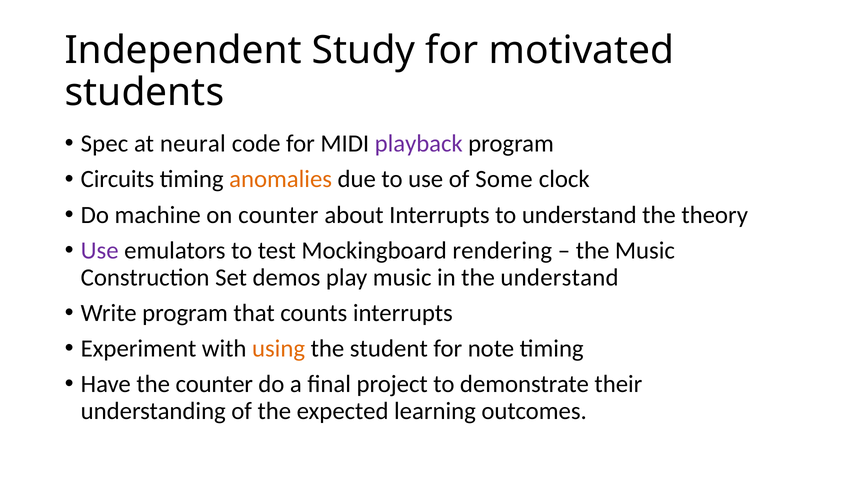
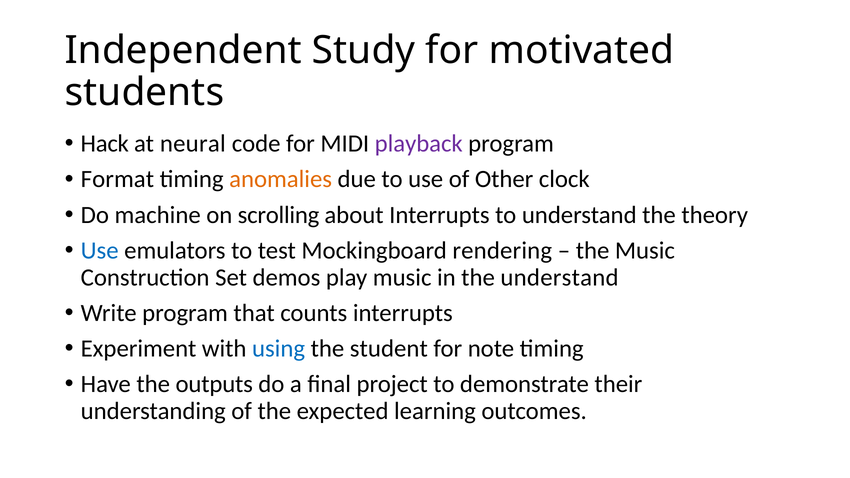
Spec: Spec -> Hack (105, 144)
Circuits: Circuits -> Format (117, 179)
Some: Some -> Other (504, 179)
on counter: counter -> scrolling (279, 215)
Use colour: purple -> blue (100, 251)
using colour: orange -> blue (279, 349)
the counter: counter -> outputs (214, 384)
